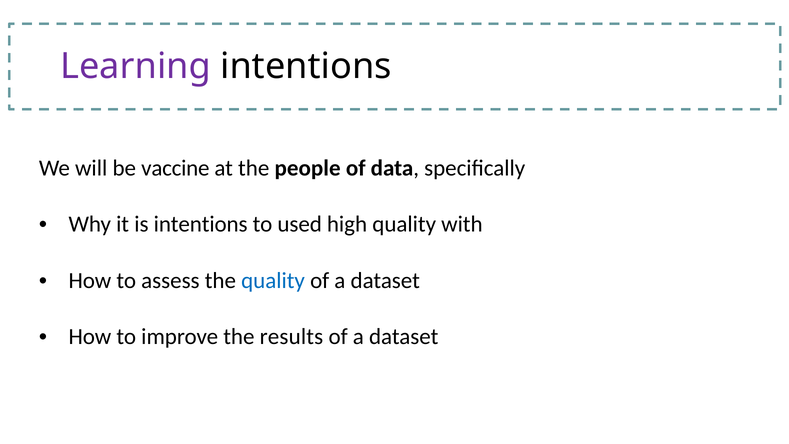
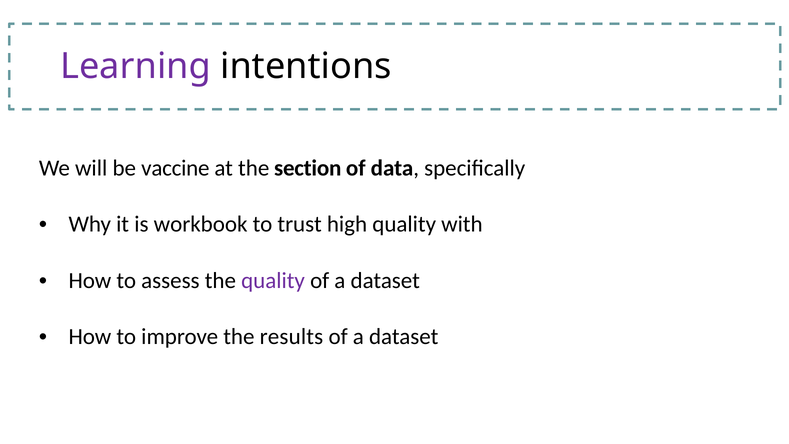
people: people -> section (308, 168)
is intentions: intentions -> workbook (201, 224)
used: used -> trust (300, 224)
quality colour: blue -> purple (273, 280)
